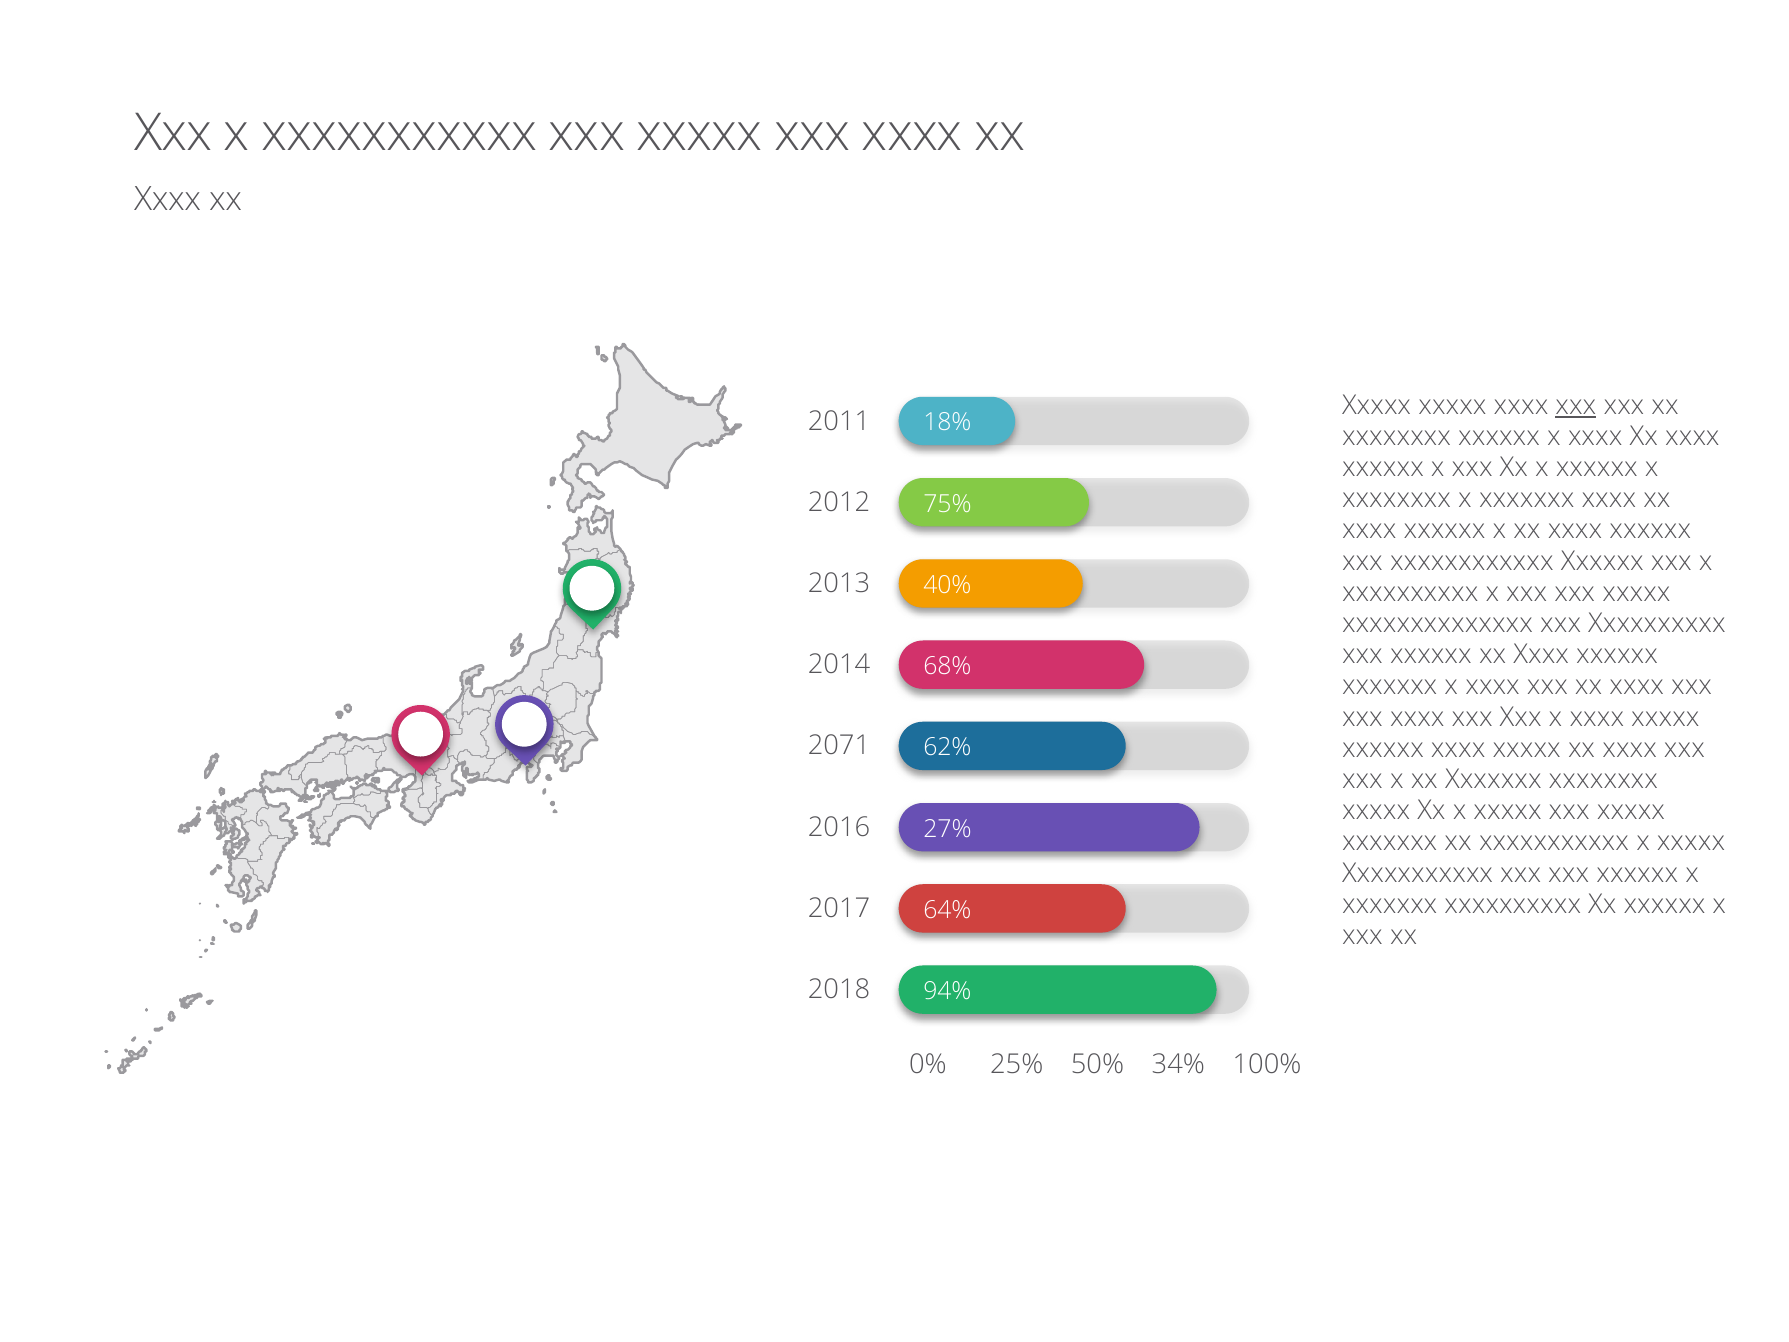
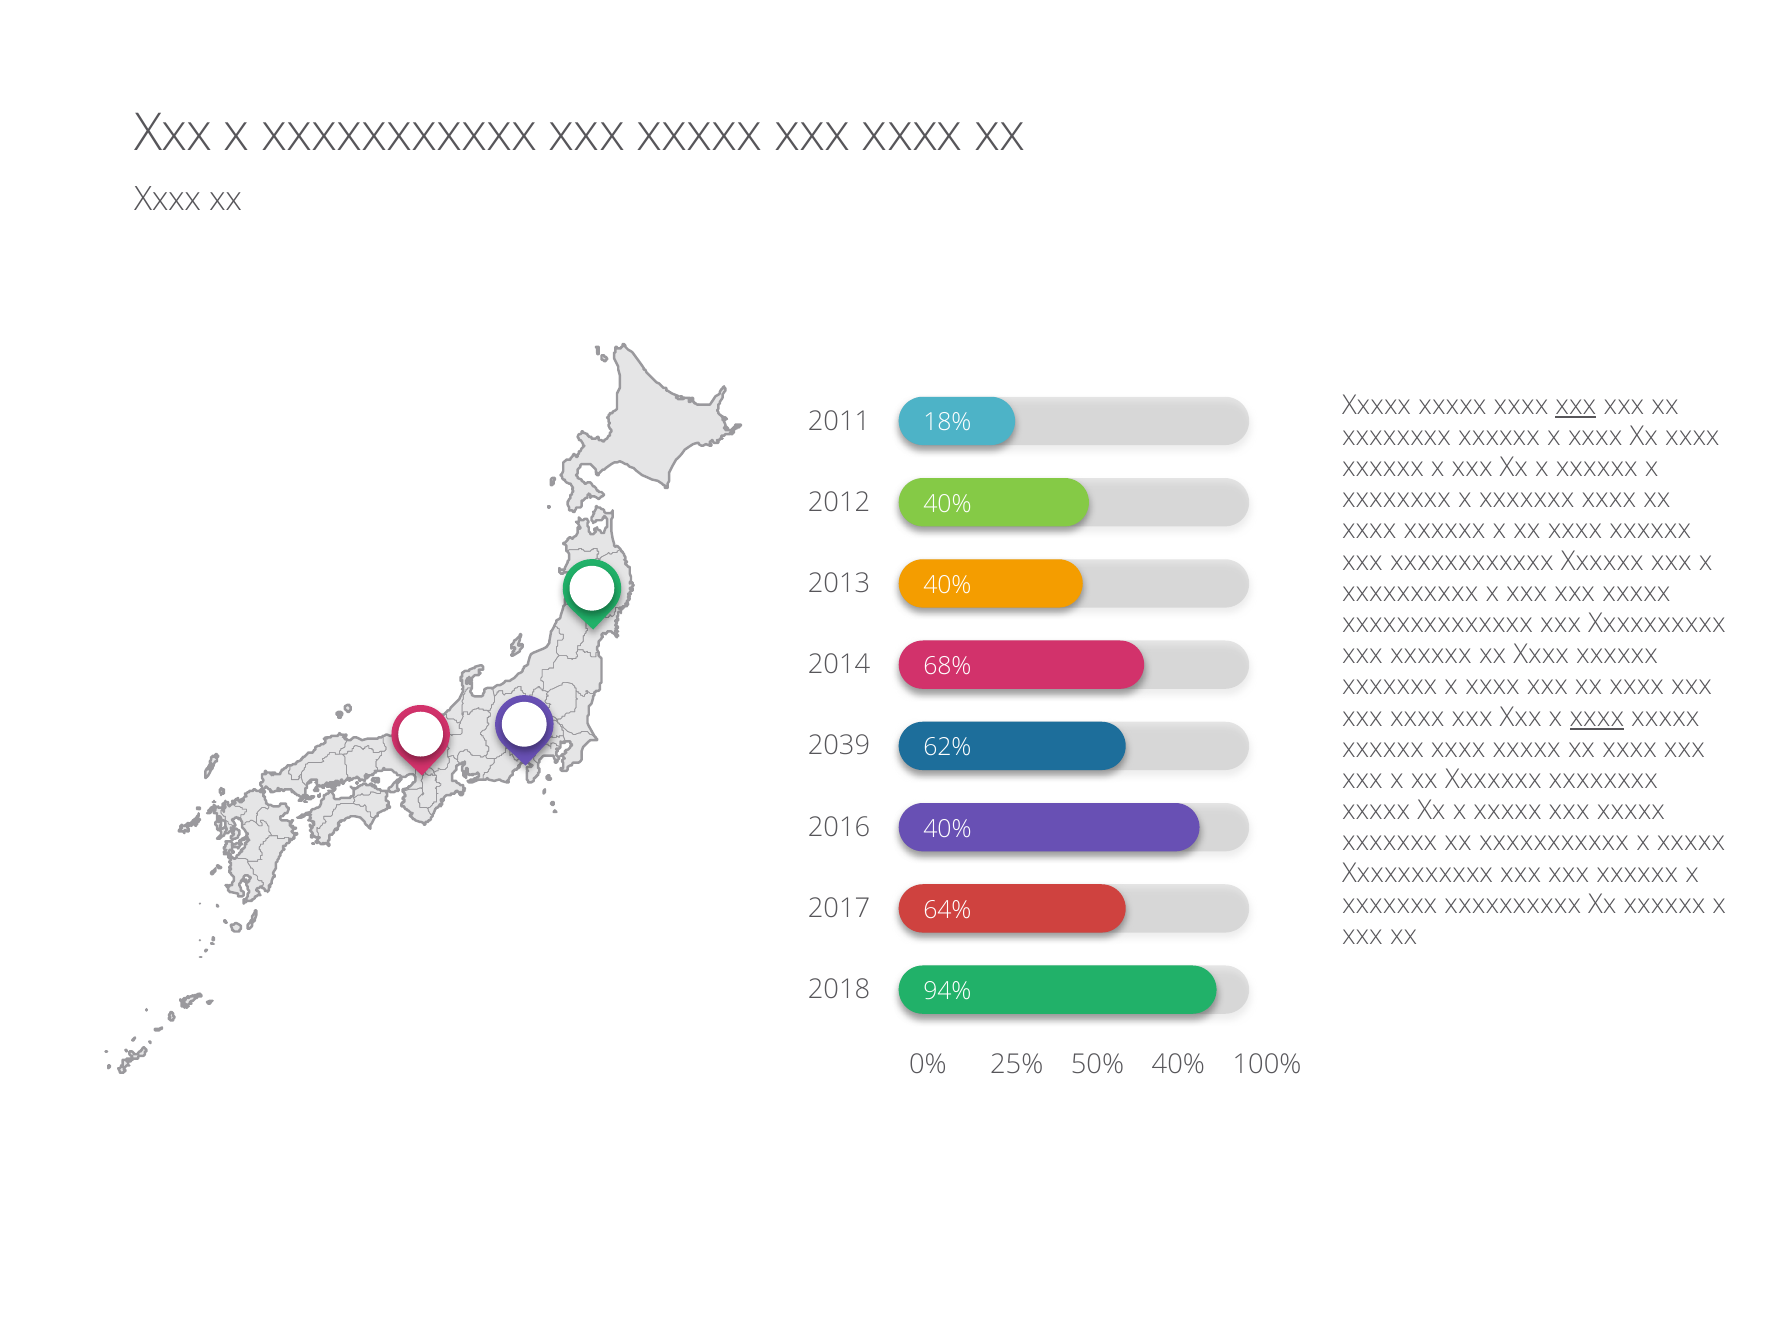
75%: 75% -> 40% (947, 504)
xxxx underline: none -> present (1597, 717)
2071: 2071 -> 2039 (839, 746)
27%: 27% -> 40% (947, 829)
34%: 34% -> 40% (1178, 1065)
